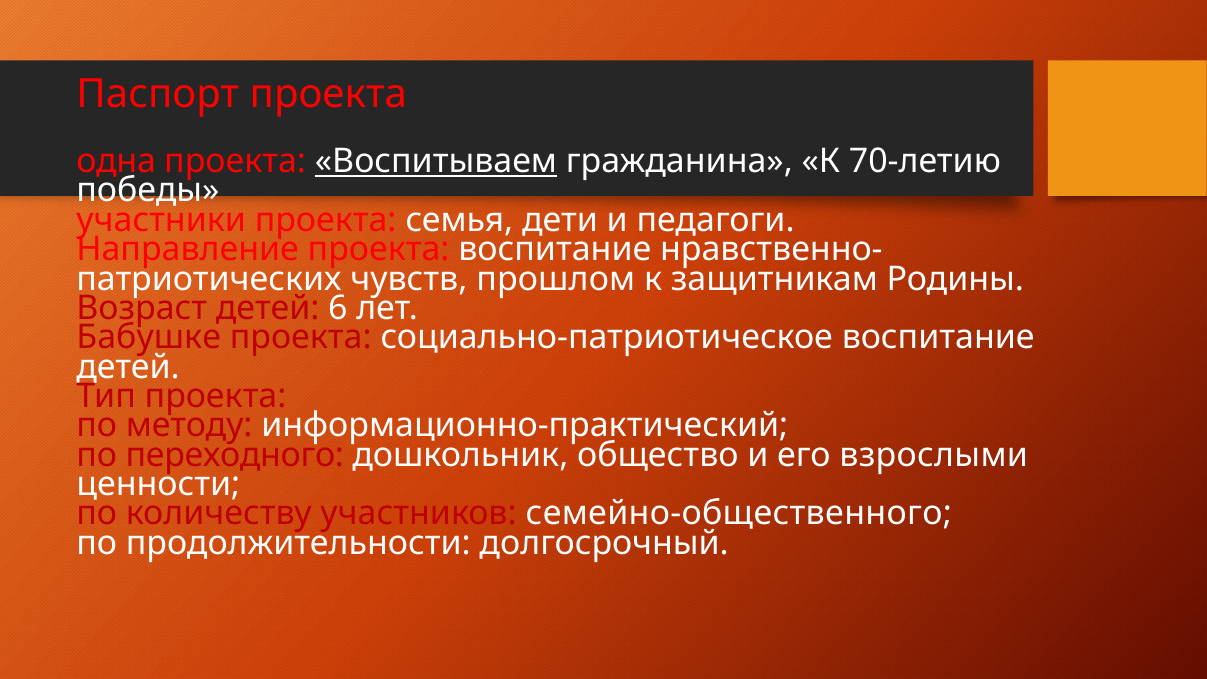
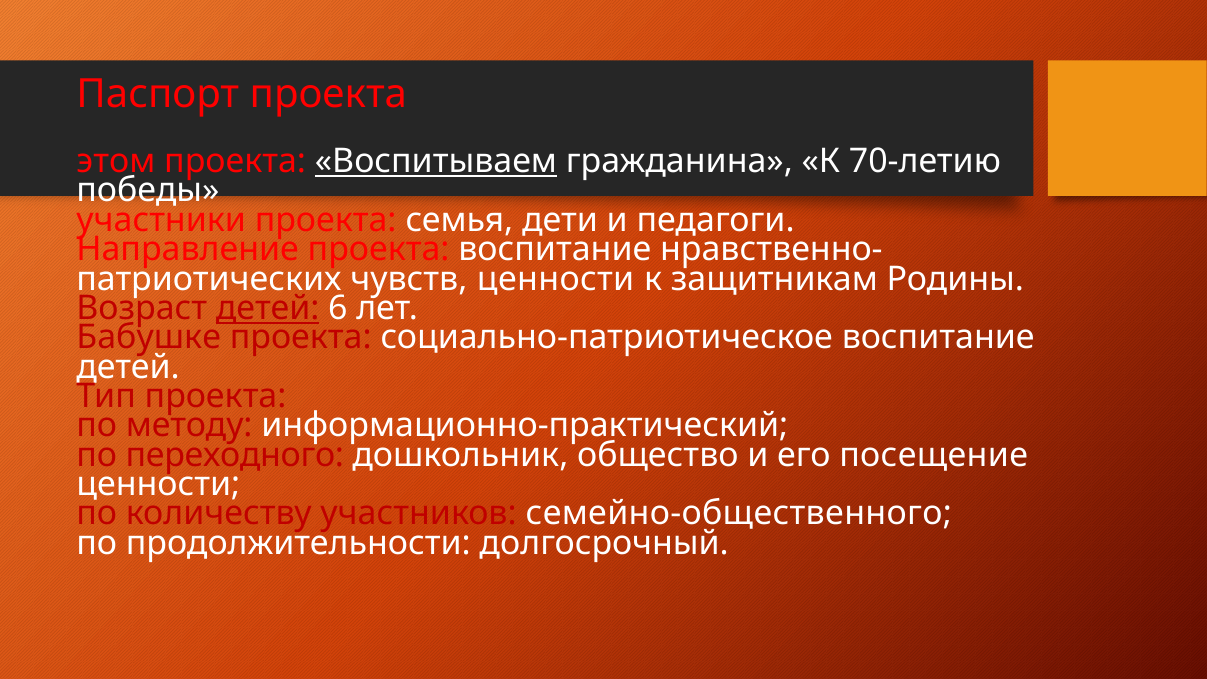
одна: одна -> этом (116, 161)
чувств прошлом: прошлом -> ценности (556, 279)
детей underline: none -> present (268, 308)
взрослыми: взрослыми -> посещение (934, 455)
